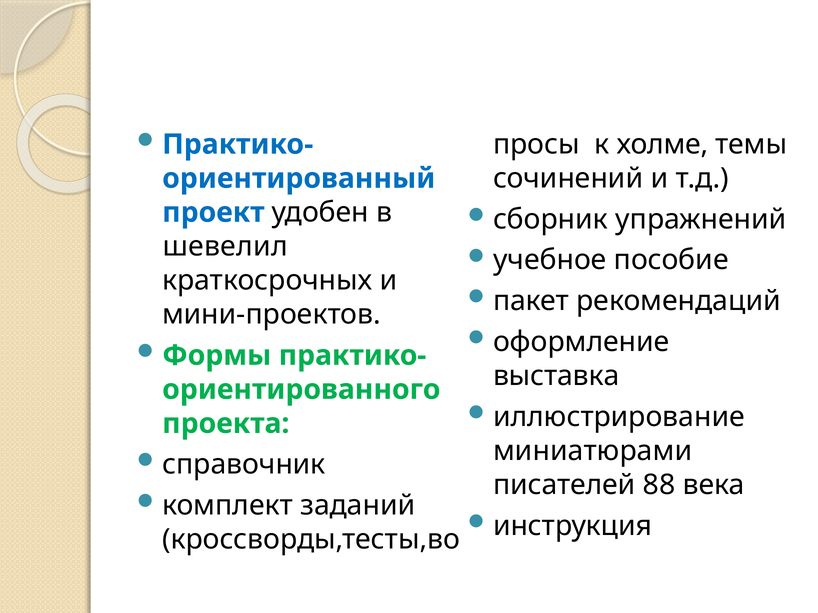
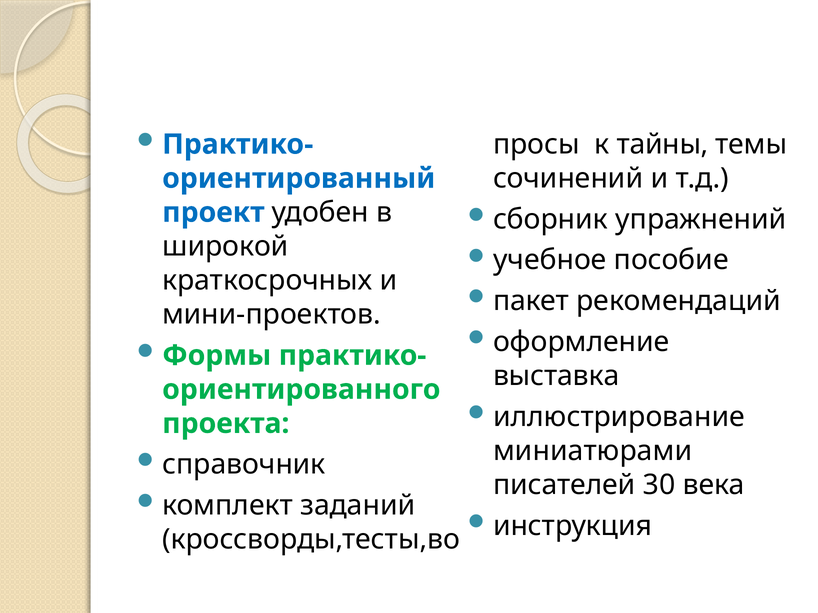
холме: холме -> тайны (663, 144)
шевелил: шевелил -> широкой (225, 247)
88: 88 -> 30 (659, 485)
